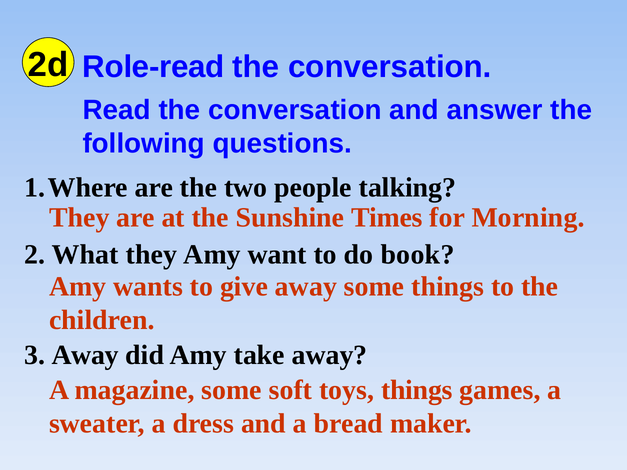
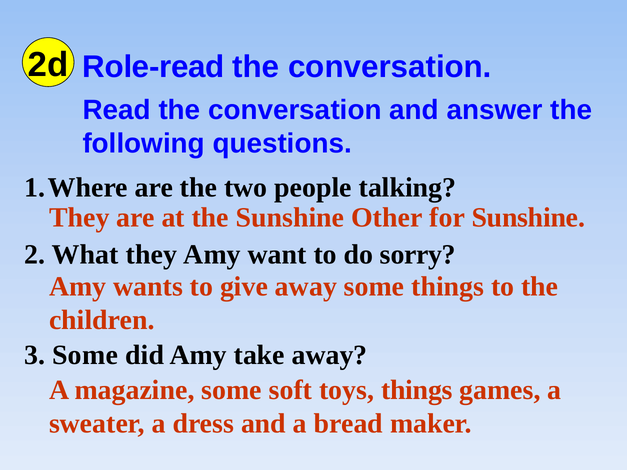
Times: Times -> Other (387, 217)
for Morning: Morning -> Sunshine (528, 217)
book: book -> sorry (418, 255)
3 Away: Away -> Some (85, 355)
